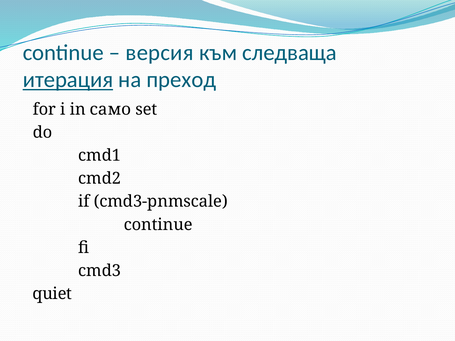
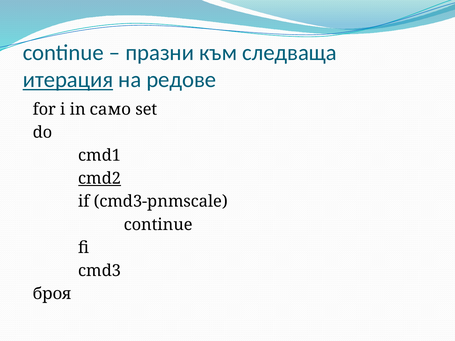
версия: версия -> празни (160, 53)
преход: преход -> редове (181, 80)
cmd2 underline: none -> present (100, 179)
quiet: quiet -> броя (52, 294)
